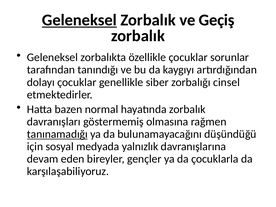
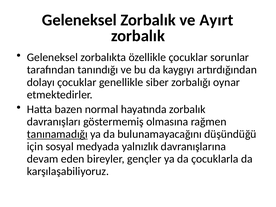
Geleneksel underline: present -> none (79, 20)
Geçiş: Geçiş -> Ayırt (216, 20)
cinsel: cinsel -> oynar (227, 82)
